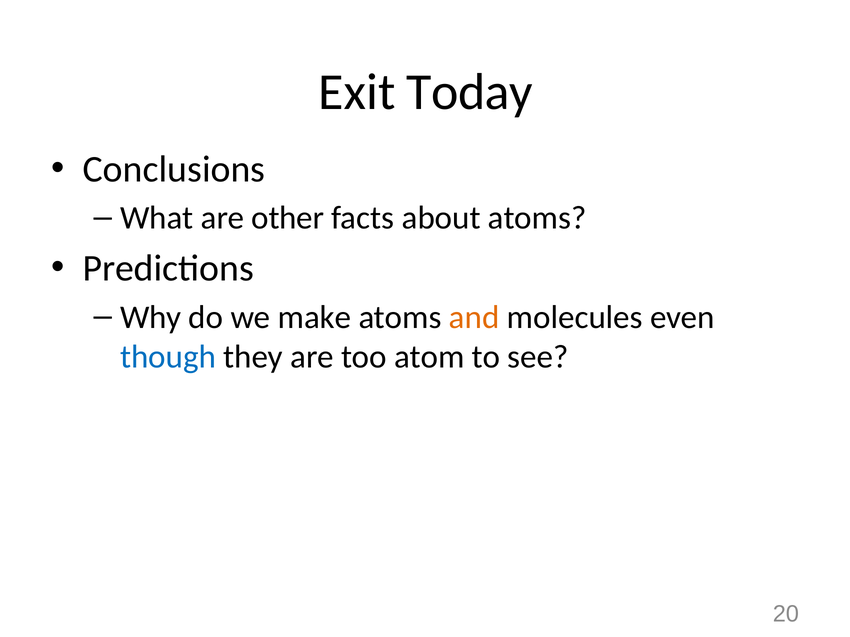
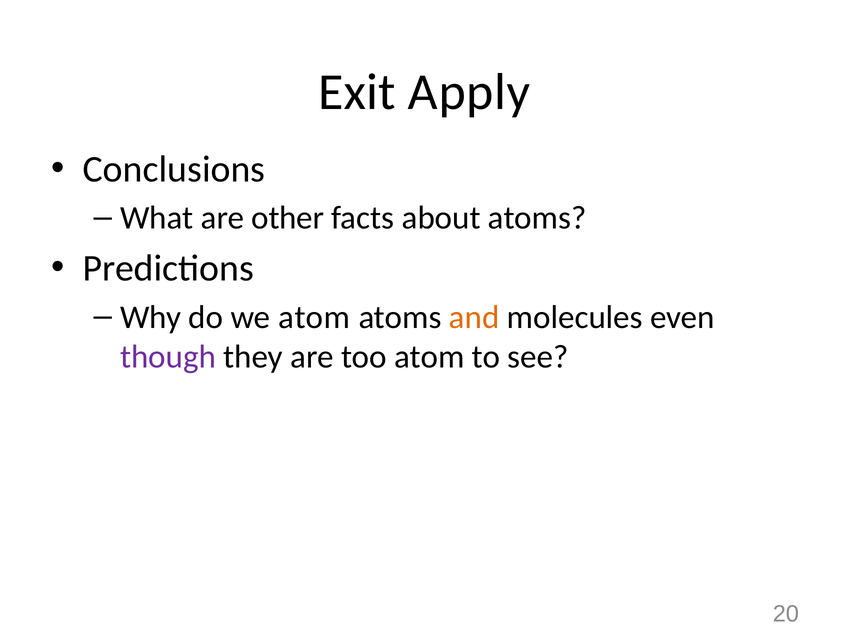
Today: Today -> Apply (469, 92)
we make: make -> atom (314, 317)
though colour: blue -> purple (168, 357)
